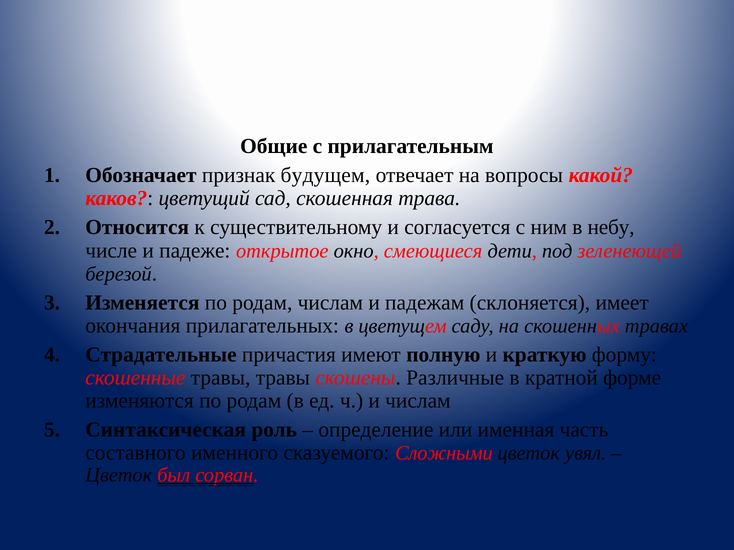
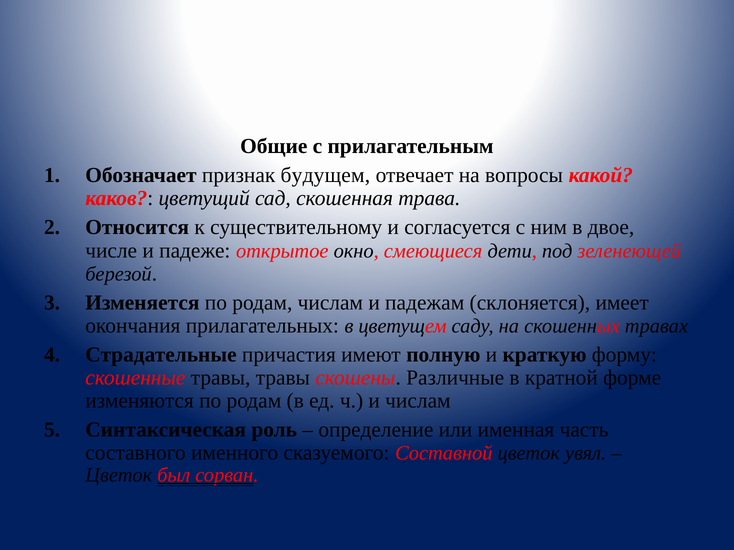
небу: небу -> двое (611, 228)
Сложными: Сложными -> Составной (444, 454)
